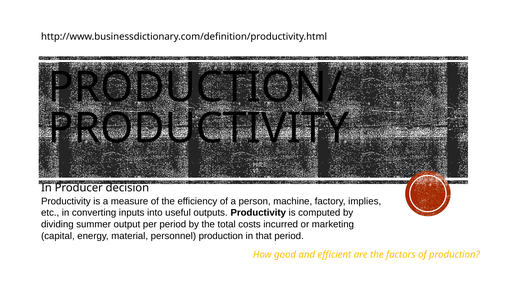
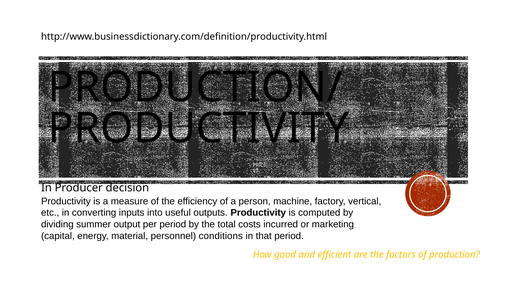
implies: implies -> vertical (365, 201)
personnel production: production -> conditions (221, 236)
